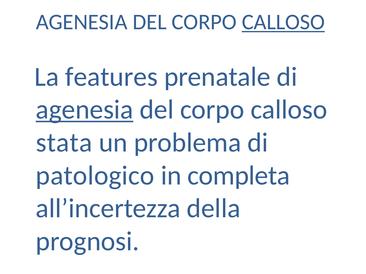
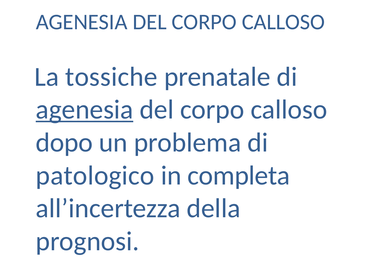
CALLOSO underline: present -> none (283, 22)
features: features -> tossiche (111, 77)
stata: stata -> dopo (64, 143)
